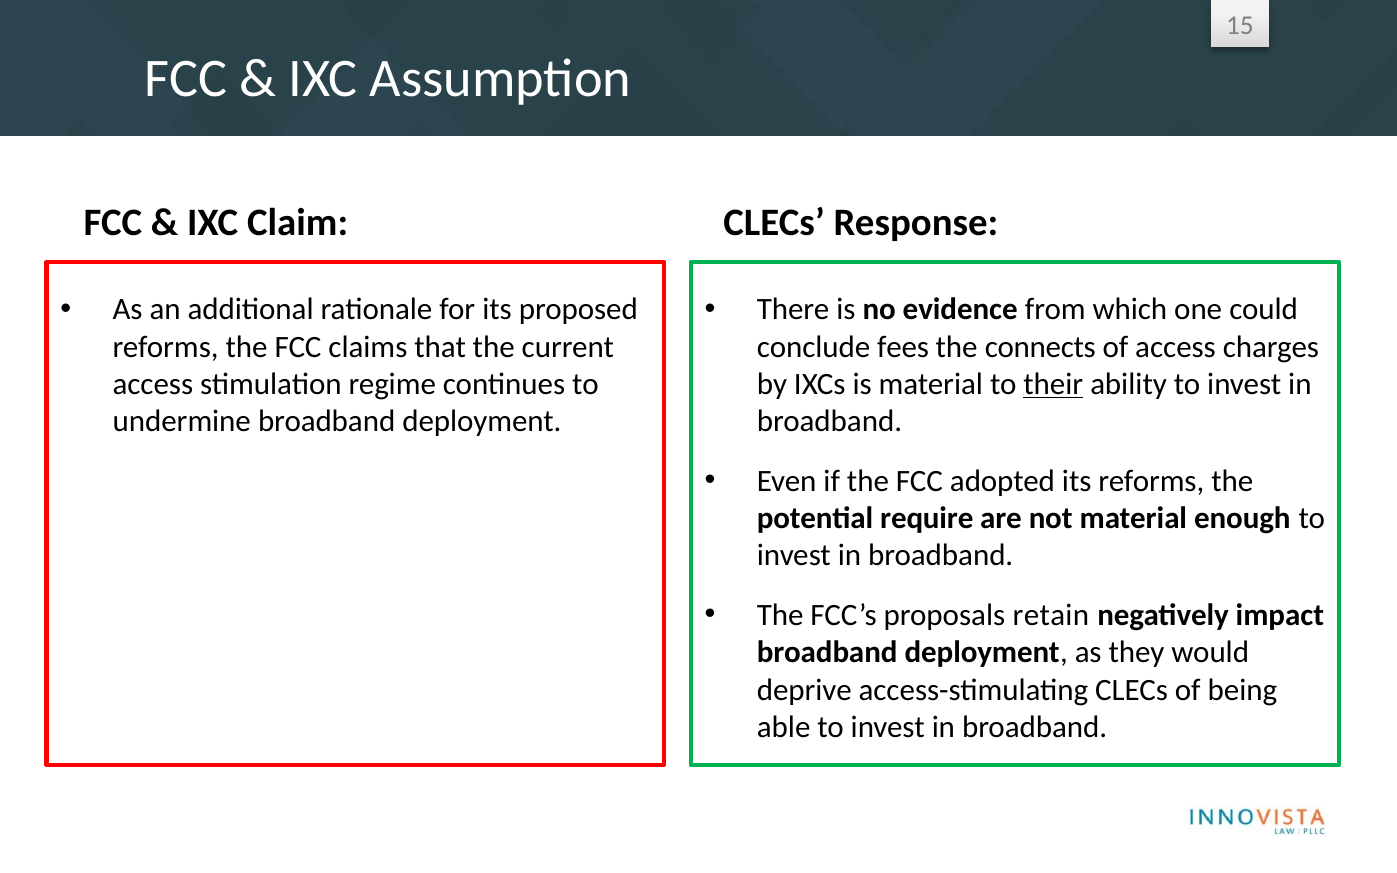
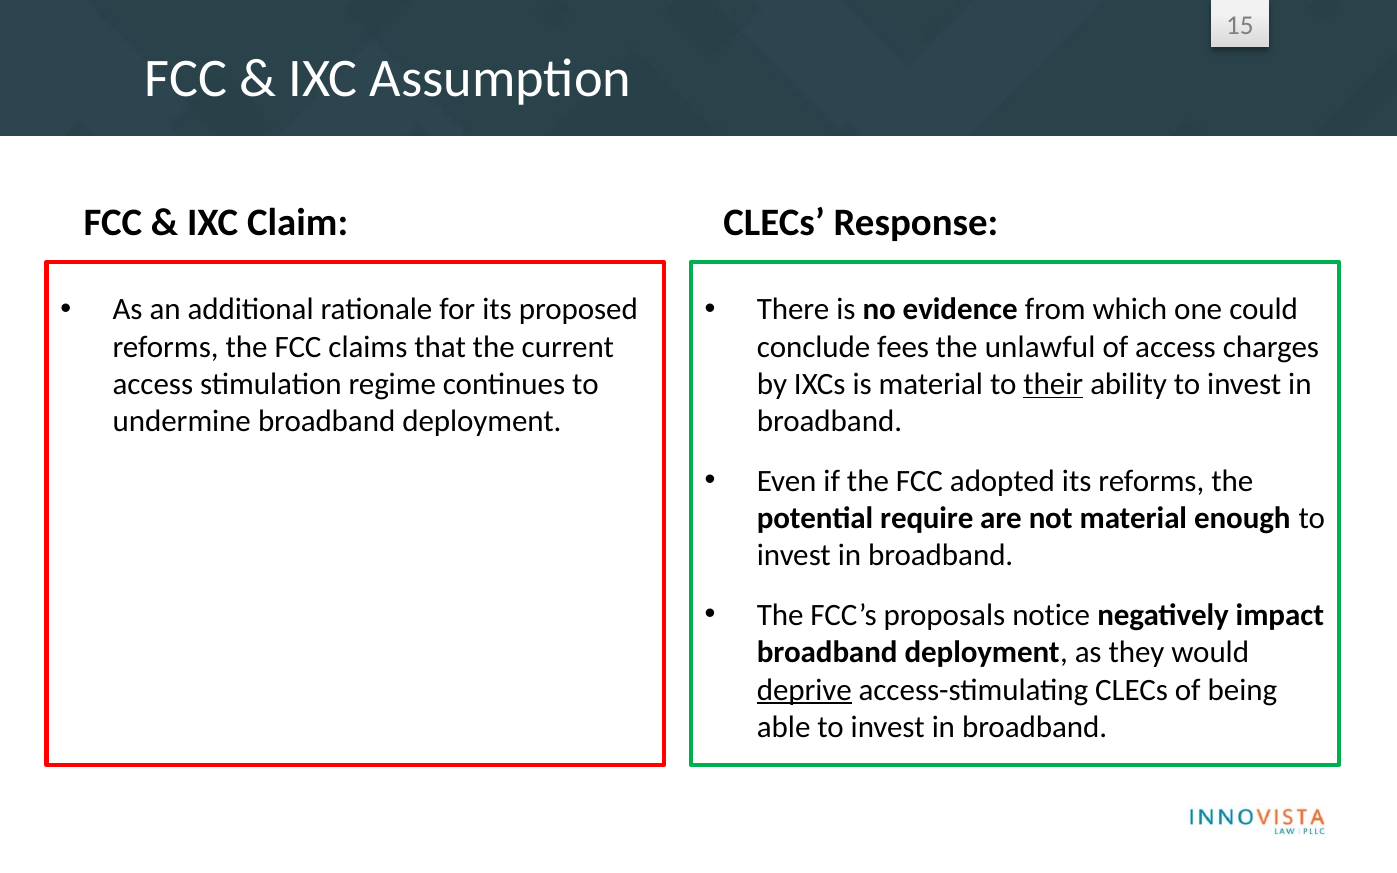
connects: connects -> unlawful (1040, 347)
retain: retain -> notice (1051, 615)
deprive underline: none -> present (804, 690)
